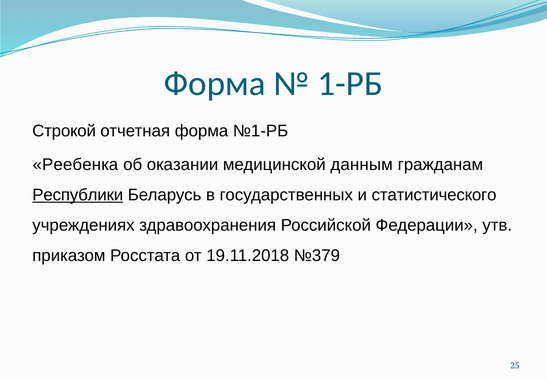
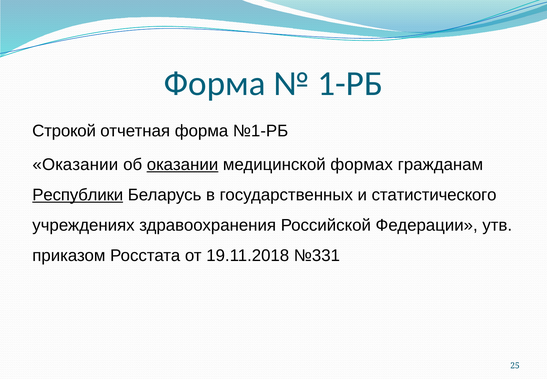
Реебенка: Реебенка -> Оказании (75, 164)
оказании underline: none -> present (183, 164)
данным: данным -> формах (362, 164)
№379: №379 -> №331 (317, 255)
